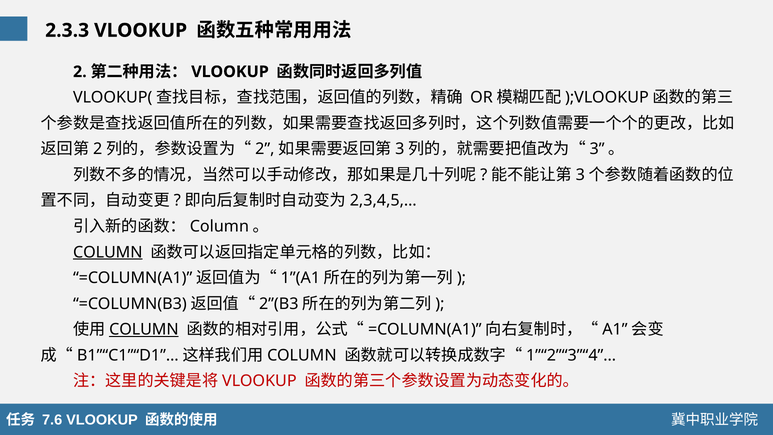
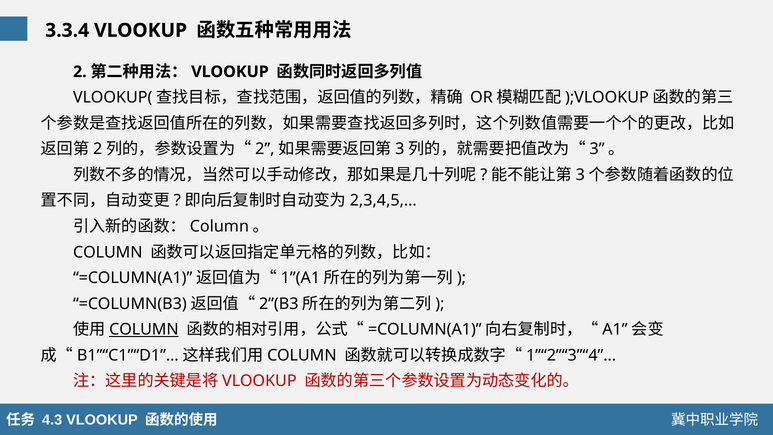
2.3.3: 2.3.3 -> 3.3.4 (67, 30)
COLUMN underline: present -> none (108, 252)
7.6: 7.6 -> 4.3 (52, 420)
